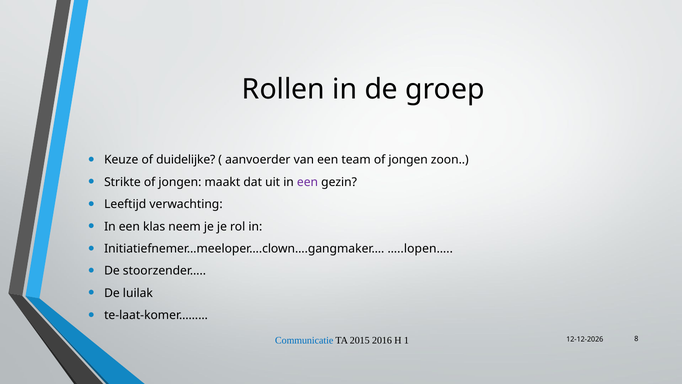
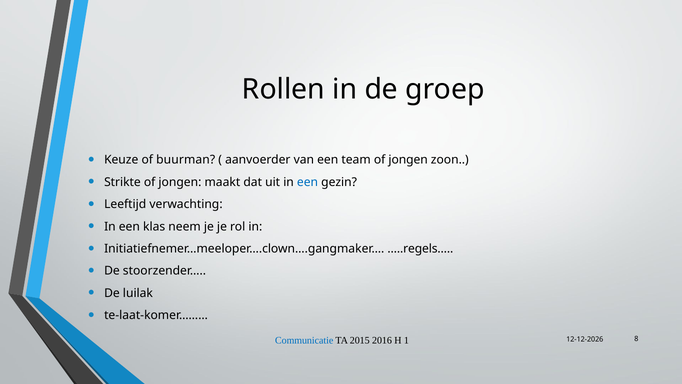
duidelijke: duidelijke -> buurman (186, 160)
een colour: purple -> blue (308, 182)
…..lopen…: …..lopen… -> …..regels… (420, 248)
